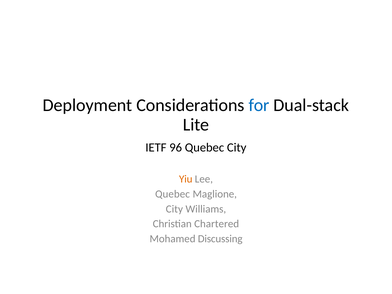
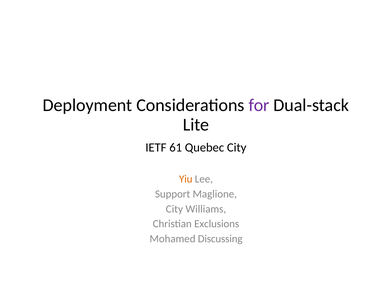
for colour: blue -> purple (259, 105)
96: 96 -> 61 (176, 148)
Quebec: Quebec -> Support (173, 194)
Chartered: Chartered -> Exclusions (217, 224)
